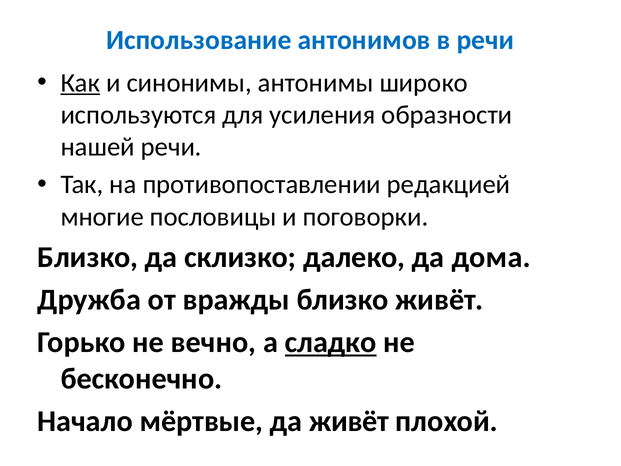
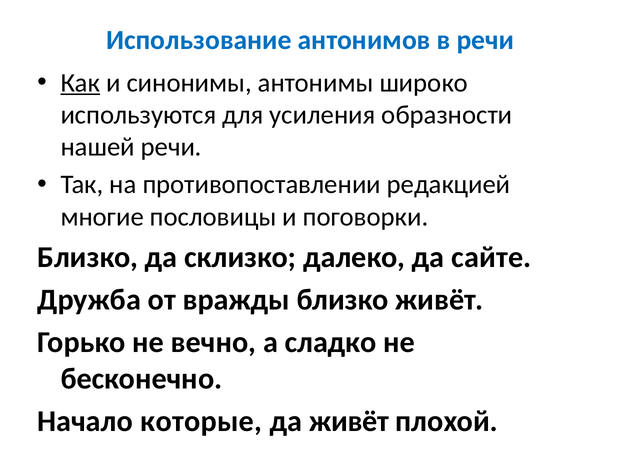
дома: дома -> сайте (491, 257)
сладко underline: present -> none (331, 342)
мёртвые: мёртвые -> которые (201, 421)
